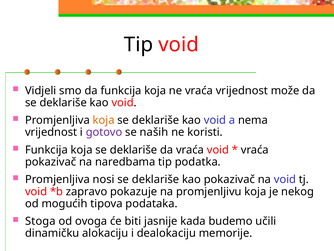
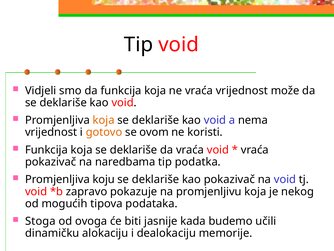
gotovo colour: purple -> orange (104, 132)
naših: naših -> ovom (154, 132)
nosi: nosi -> koju (104, 179)
